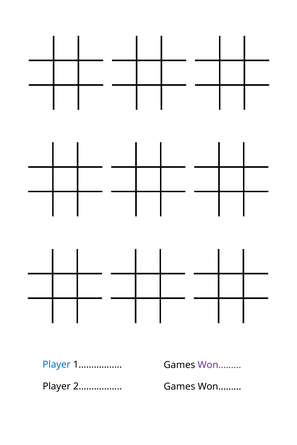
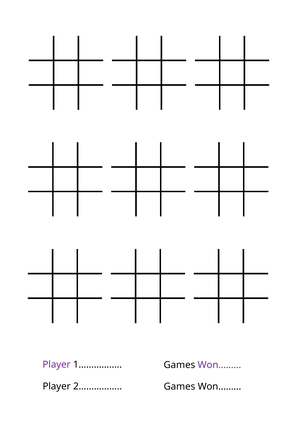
Player colour: blue -> purple (57, 365)
